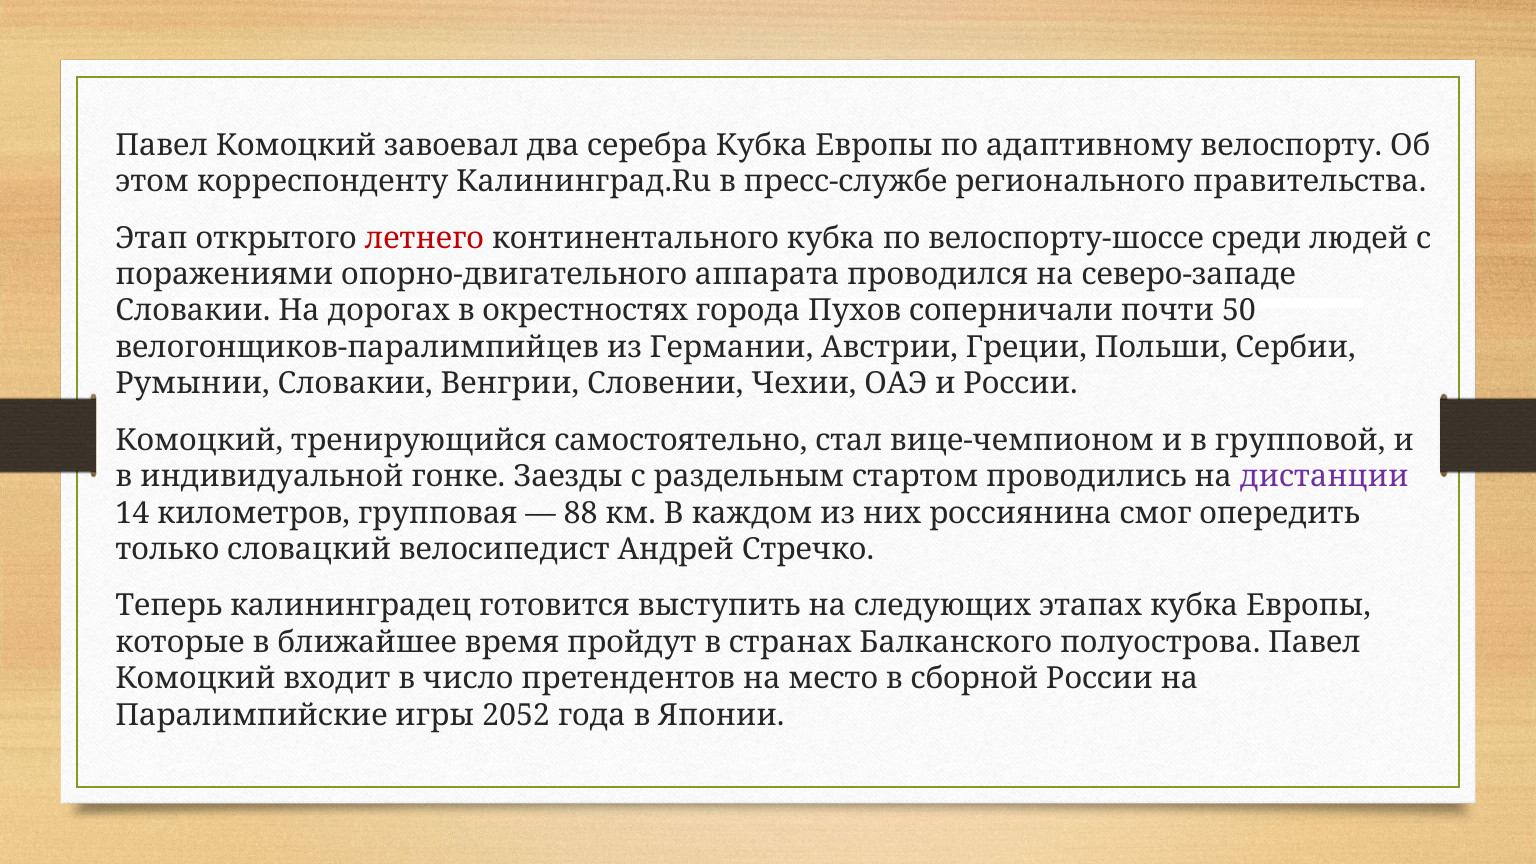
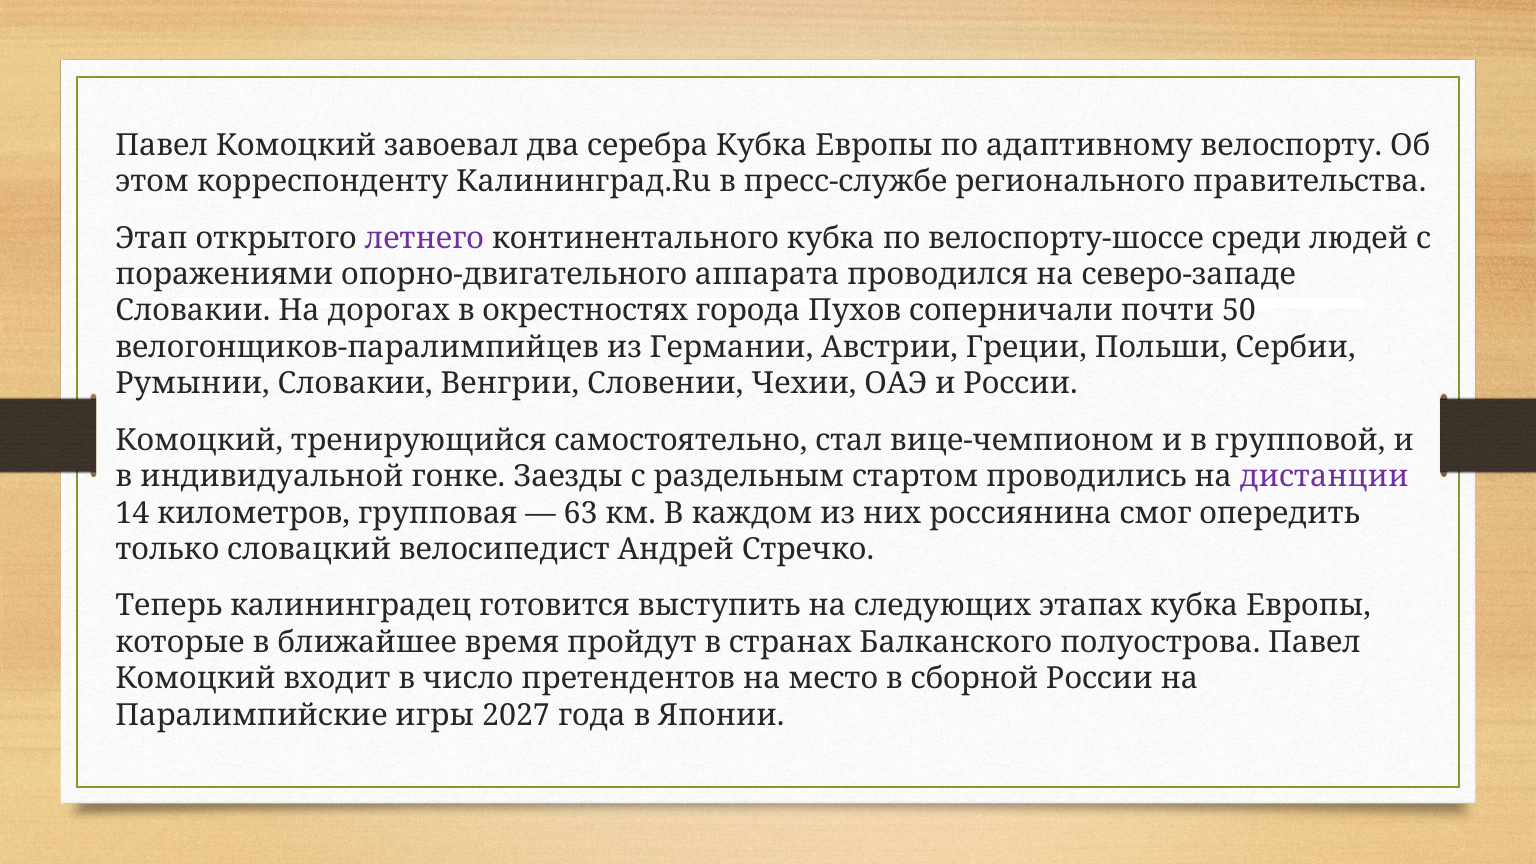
летнего colour: red -> purple (424, 238)
88: 88 -> 63 (581, 513)
2052: 2052 -> 2027 (516, 715)
